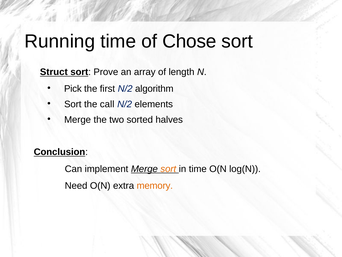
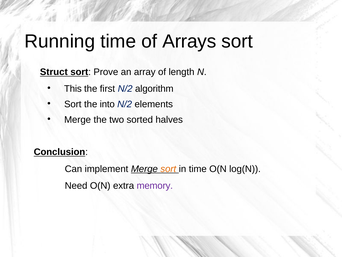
Chose: Chose -> Arrays (189, 41)
Pick: Pick -> This (73, 89)
call: call -> into (107, 104)
memory colour: orange -> purple (155, 185)
